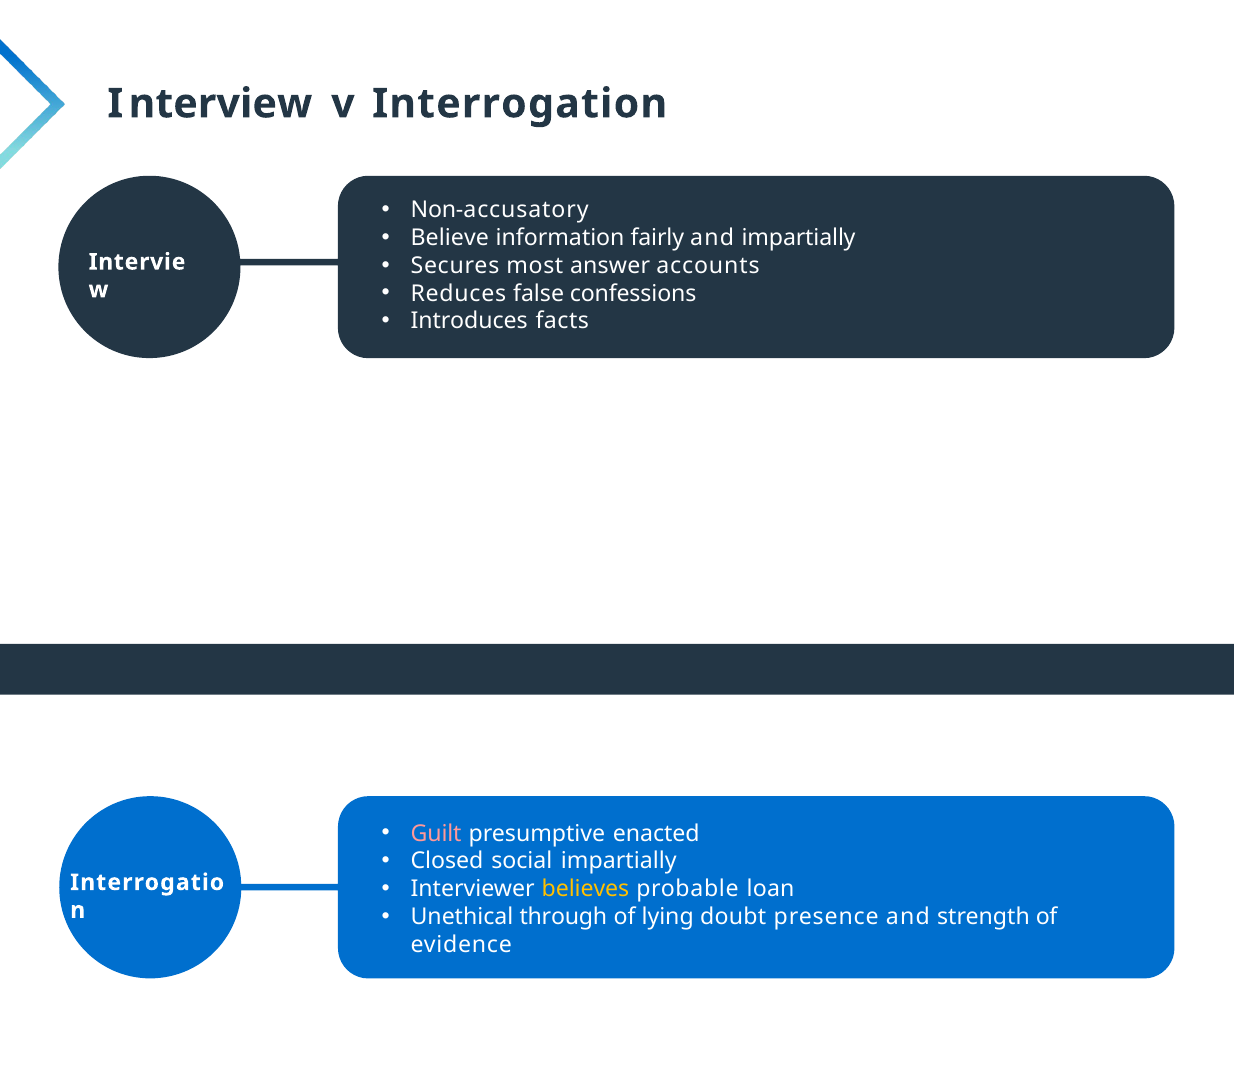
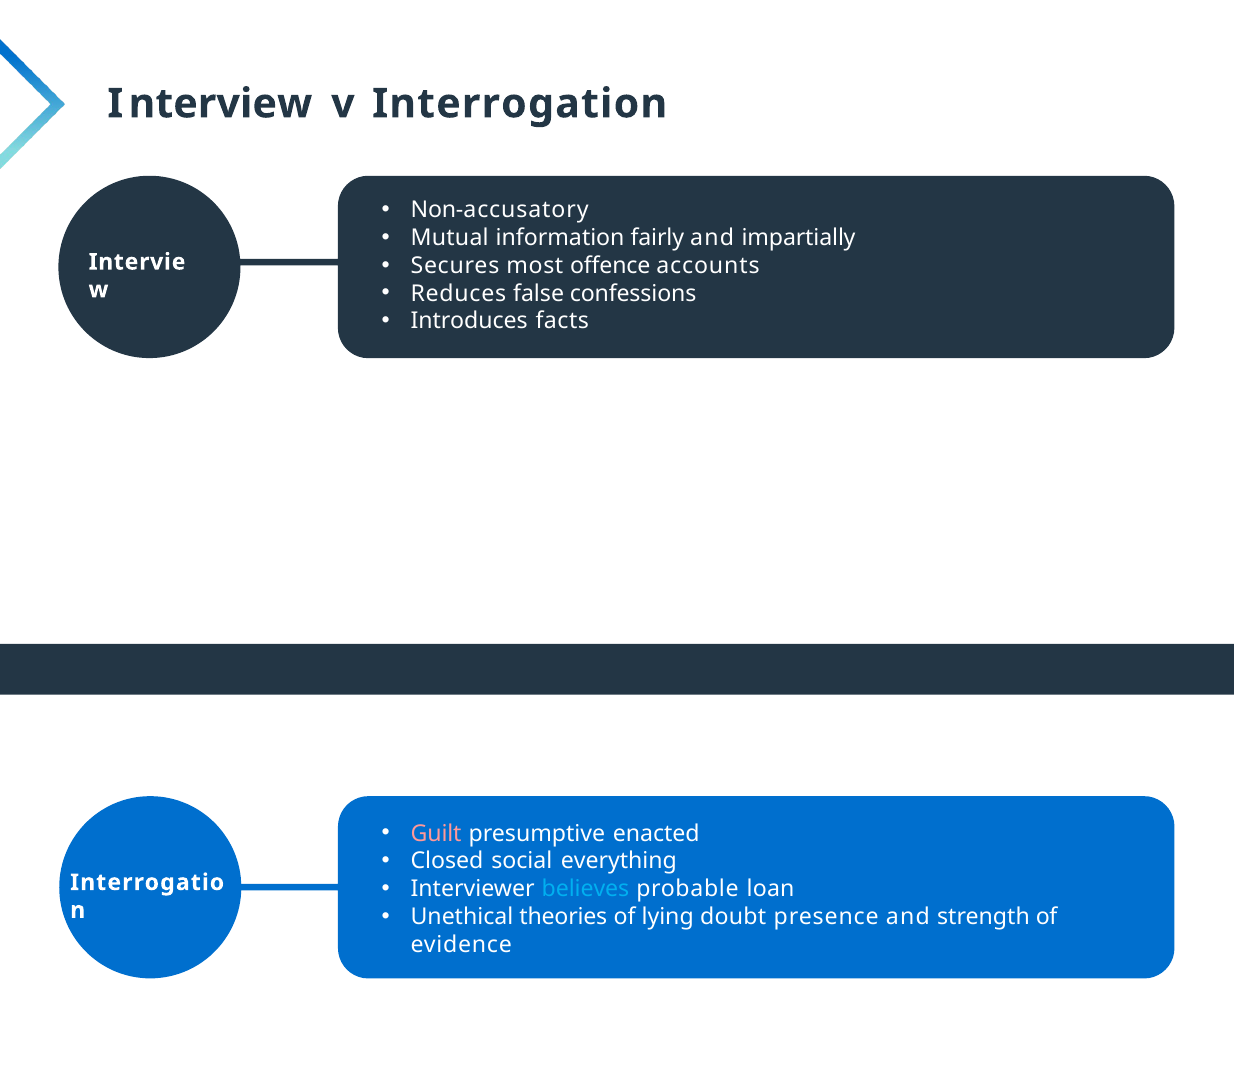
Believe: Believe -> Mutual (450, 238)
answer: answer -> offence (610, 266)
social impartially: impartially -> everything (619, 861)
believes colour: yellow -> light blue (585, 888)
through: through -> theories (563, 916)
